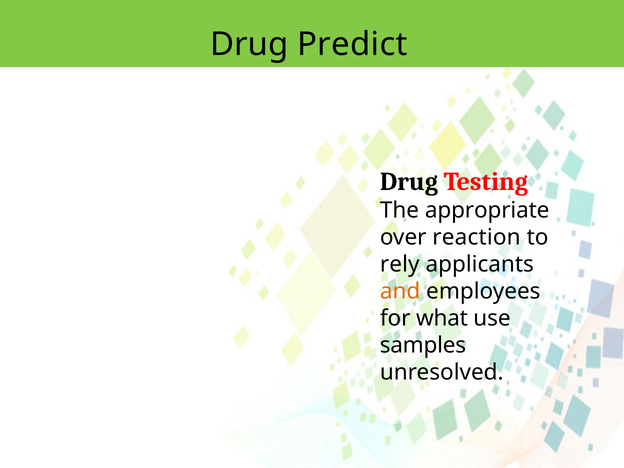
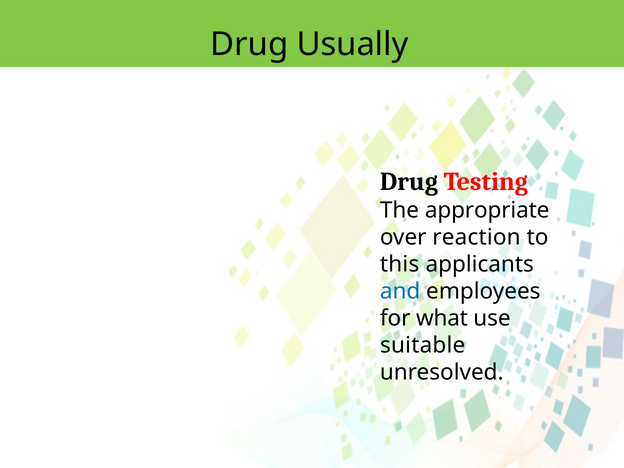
Predict: Predict -> Usually (353, 44)
rely: rely -> this (400, 264)
and colour: orange -> blue (400, 291)
samples: samples -> suitable (423, 345)
